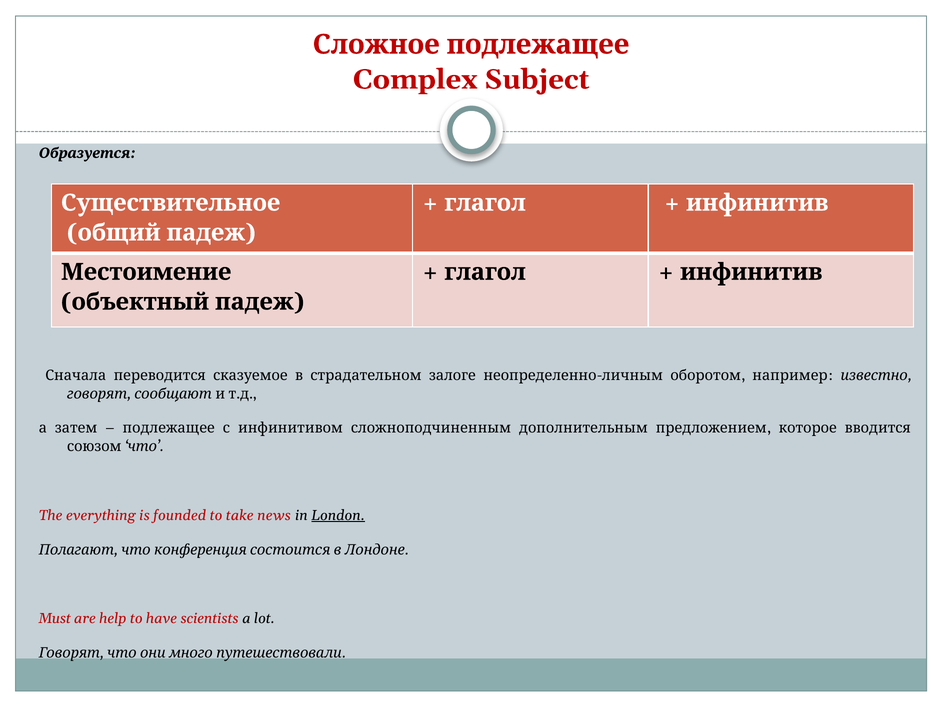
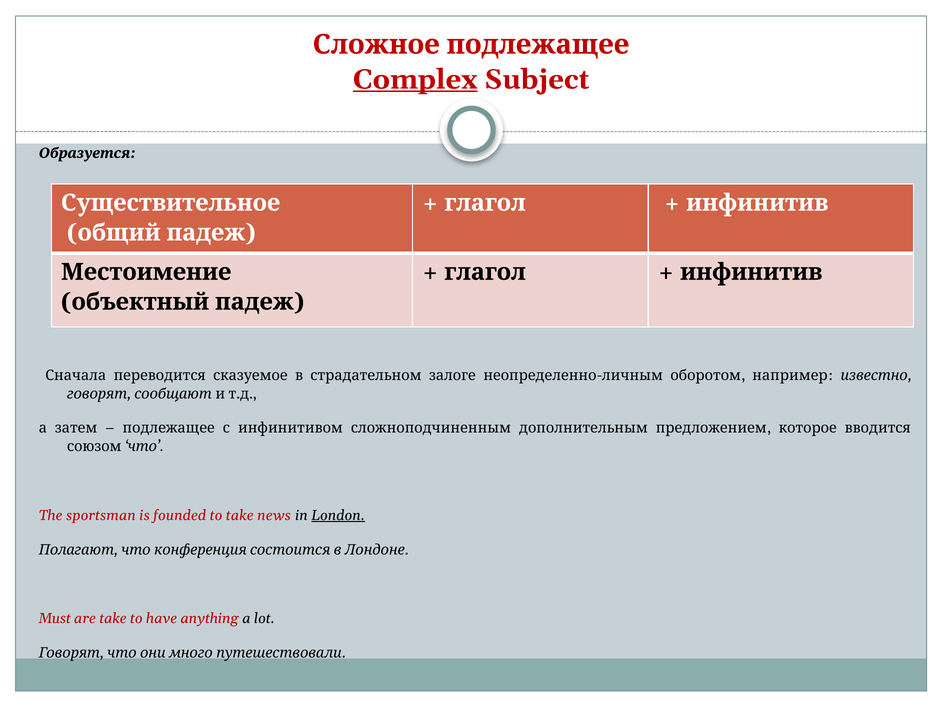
Complex underline: none -> present (415, 79)
everything: everything -> sportsman (101, 515)
are help: help -> take (113, 619)
scientists: scientists -> anything (210, 619)
